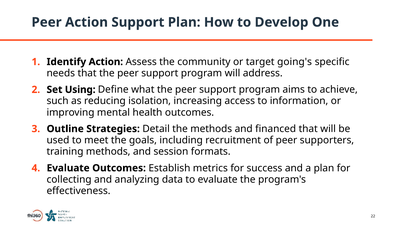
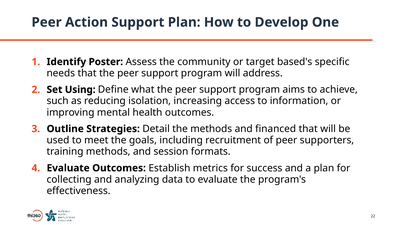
Identify Action: Action -> Poster (106, 62)
going's: going's -> based's (295, 62)
